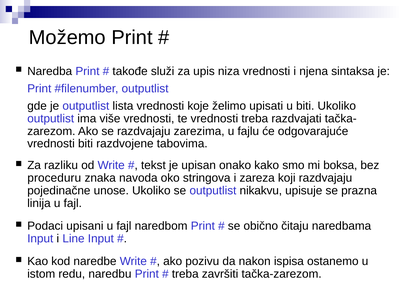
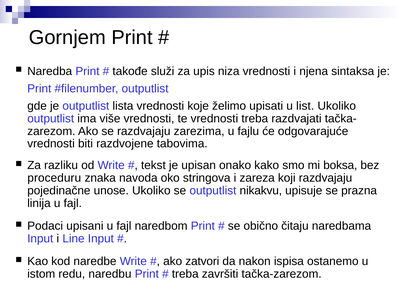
Možemo: Možemo -> Gornjem (67, 38)
u biti: biti -> list (305, 106)
pozivu: pozivu -> zatvori (202, 262)
